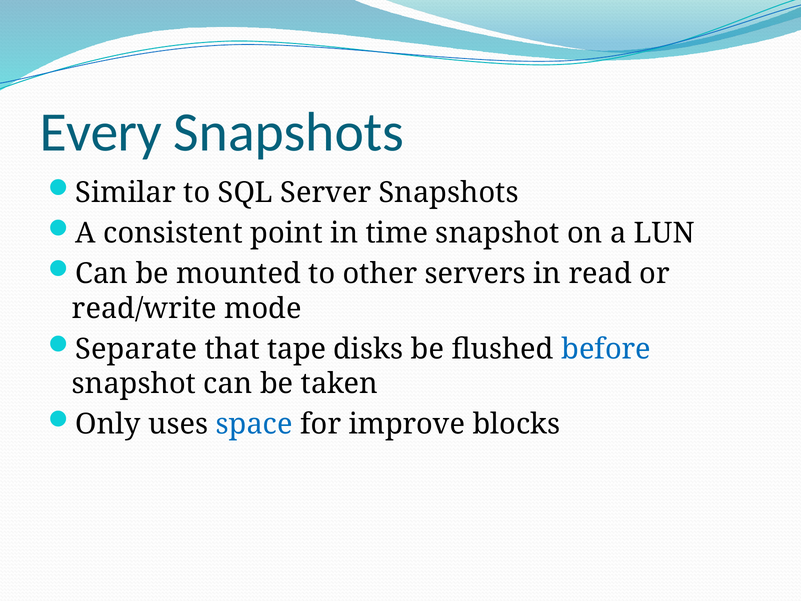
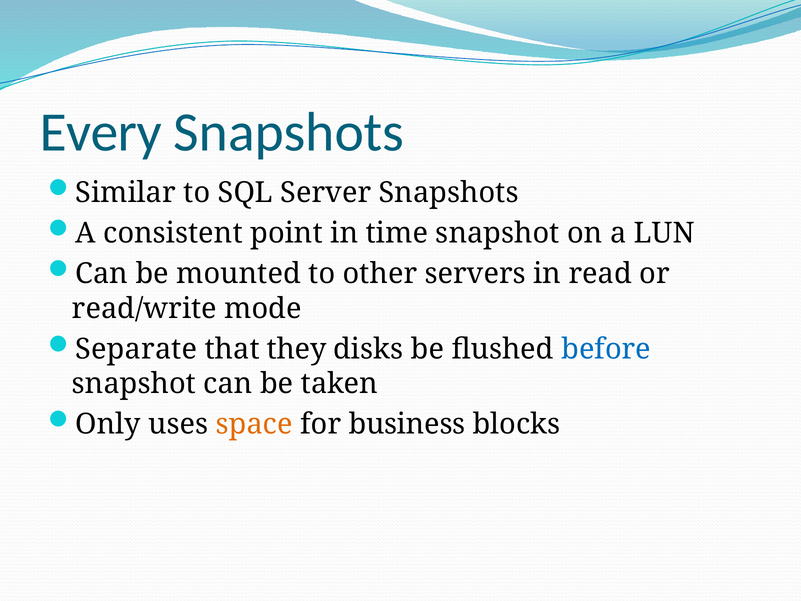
tape: tape -> they (297, 349)
space colour: blue -> orange (254, 424)
improve: improve -> business (407, 424)
